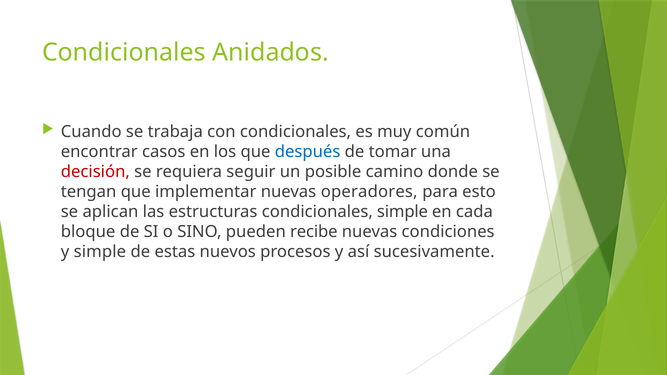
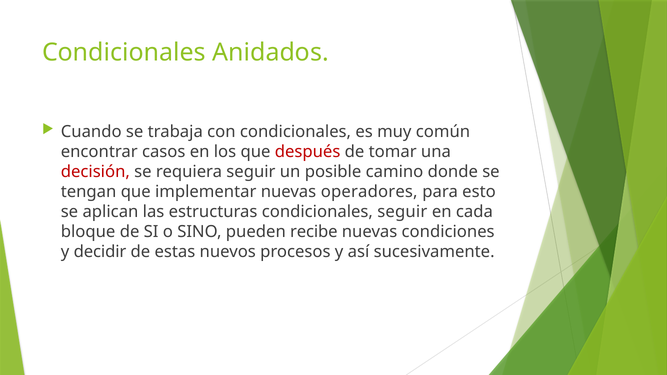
después colour: blue -> red (308, 152)
condicionales simple: simple -> seguir (402, 212)
y simple: simple -> decidir (100, 252)
